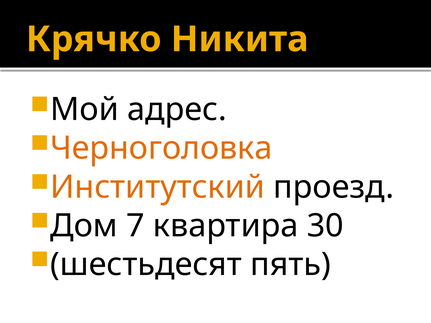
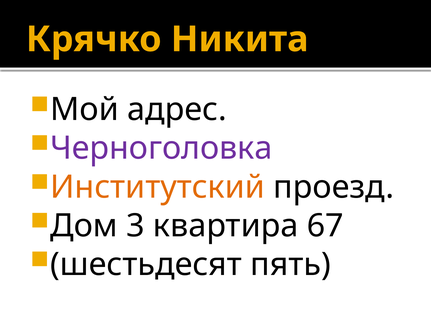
Черноголовка colour: orange -> purple (161, 148)
7: 7 -> 3 (135, 226)
30: 30 -> 67 (325, 226)
